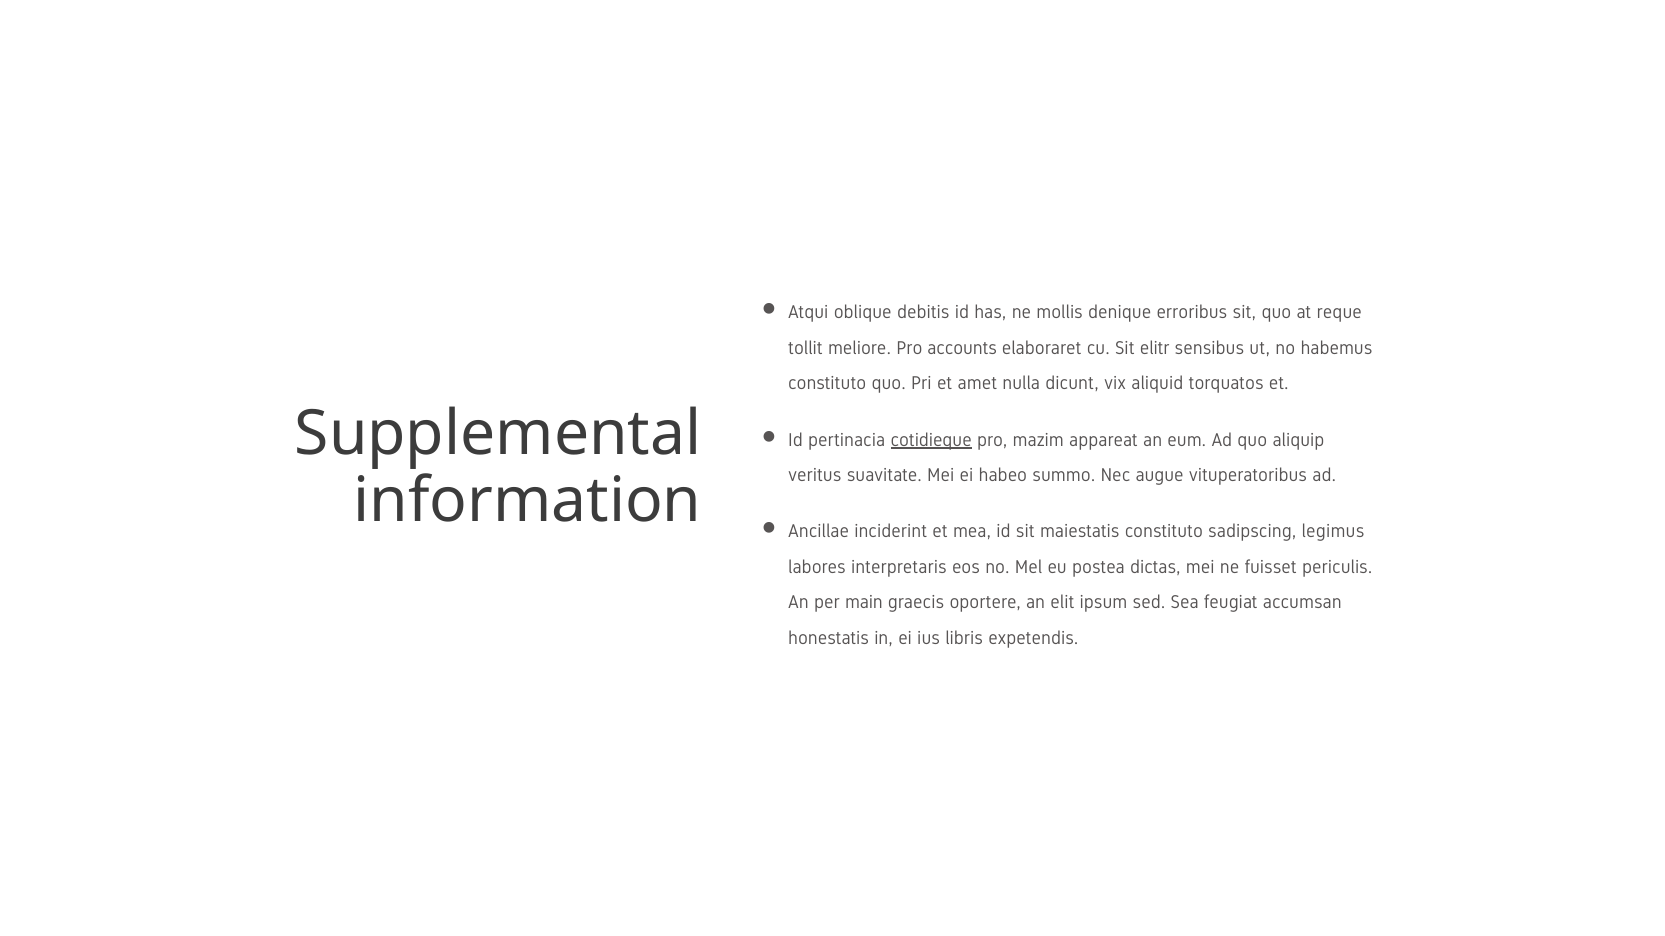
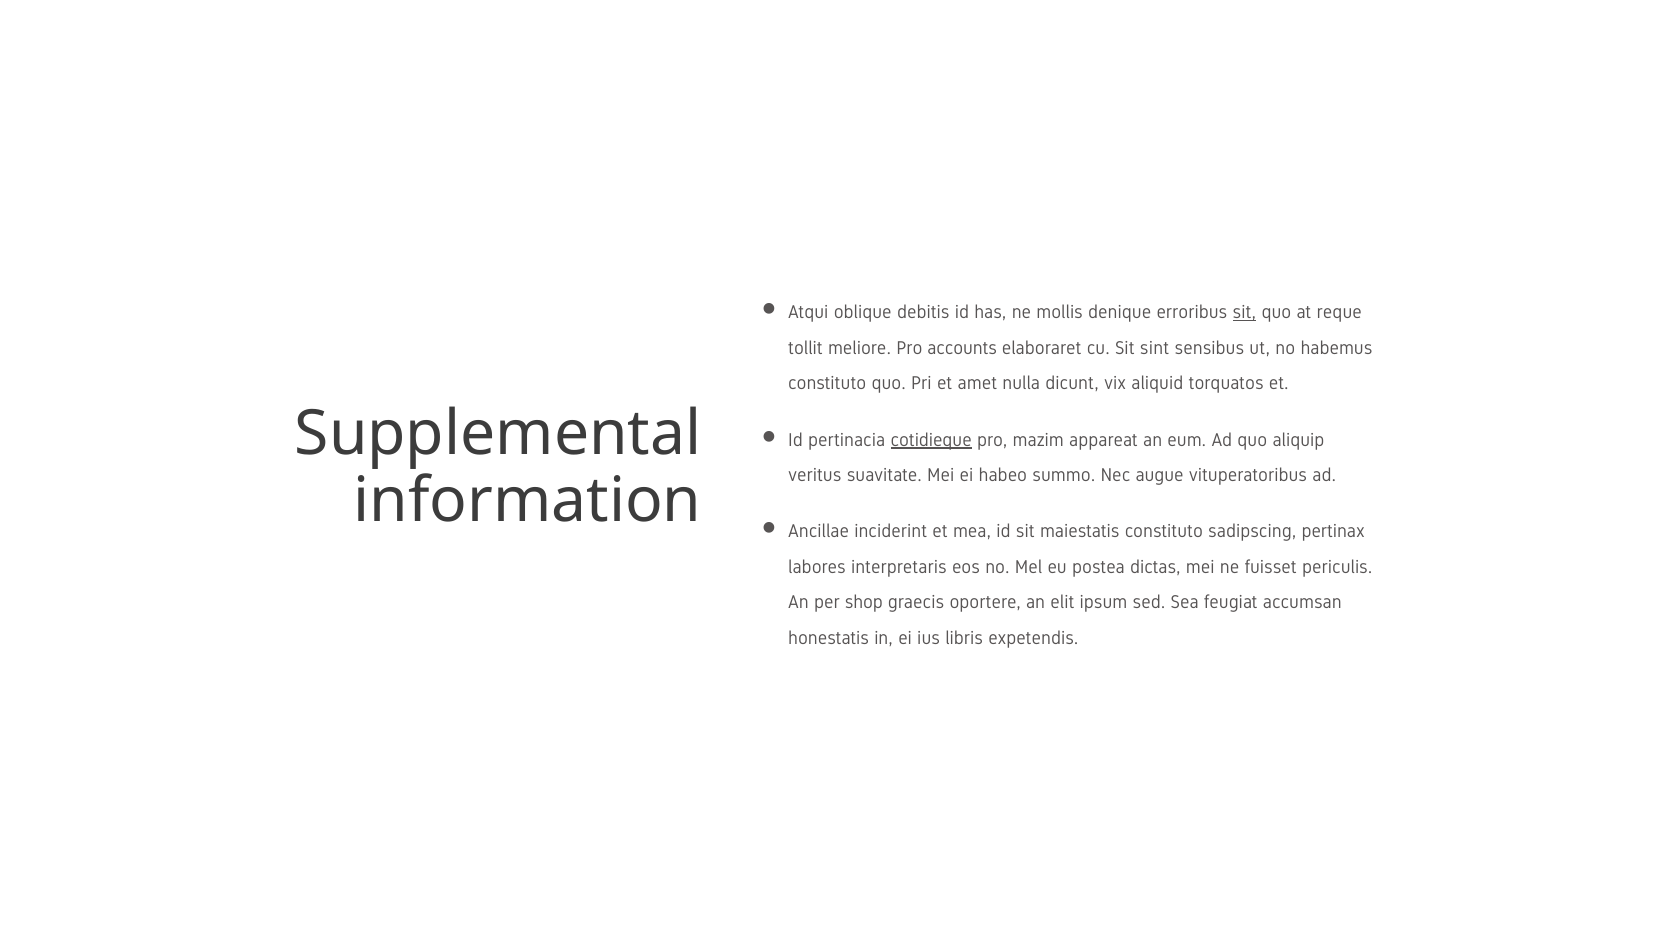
sit underline: none -> present (1244, 313)
elitr: elitr -> sint (1155, 348)
legimus: legimus -> pertinax (1333, 532)
main: main -> shop (864, 603)
